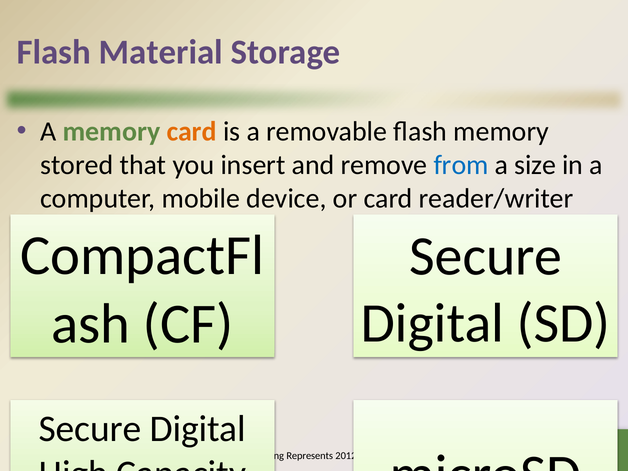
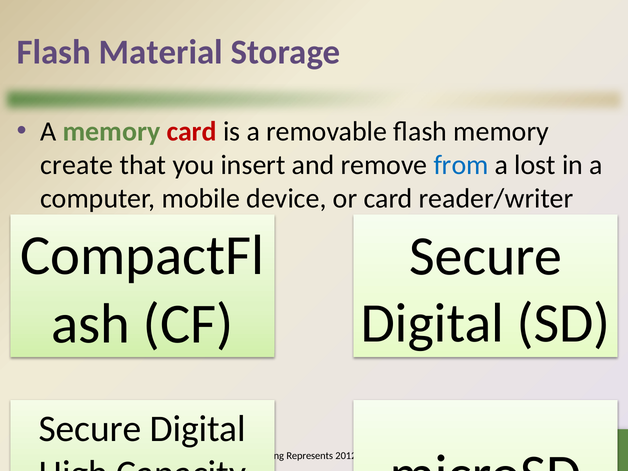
card colour: orange -> red (192, 132)
stored: stored -> create (77, 165)
size: size -> lost (535, 165)
